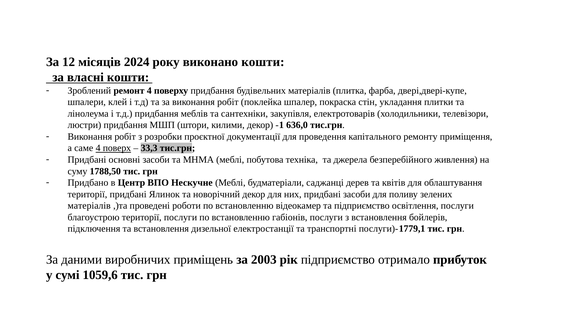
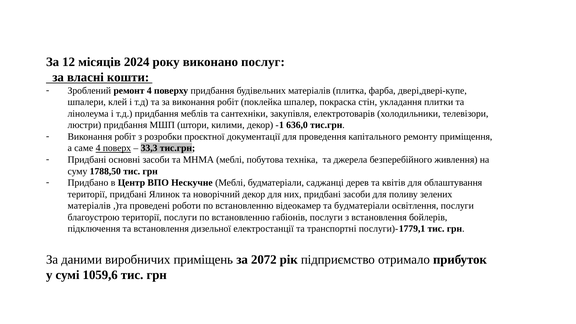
виконано кошти: кошти -> послуг (263, 62)
та підприємство: підприємство -> будматеріали (362, 206)
2003: 2003 -> 2072 (264, 260)
